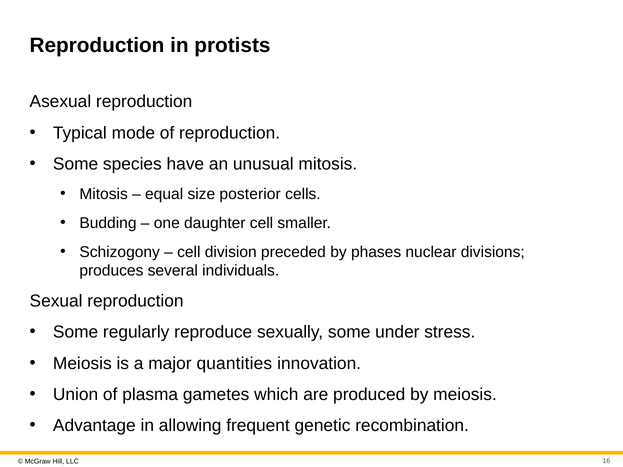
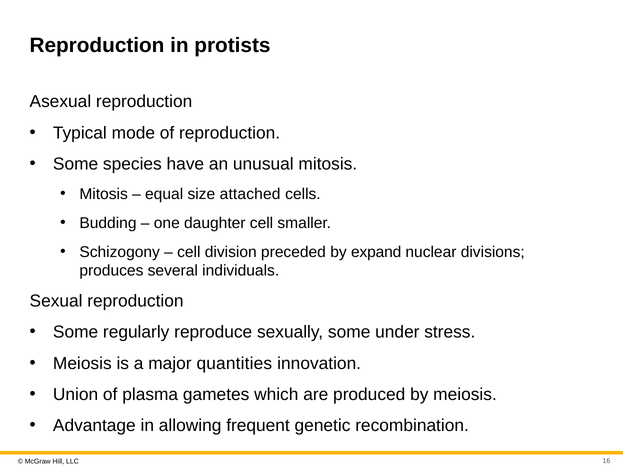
posterior: posterior -> attached (250, 194)
phases: phases -> expand (376, 252)
